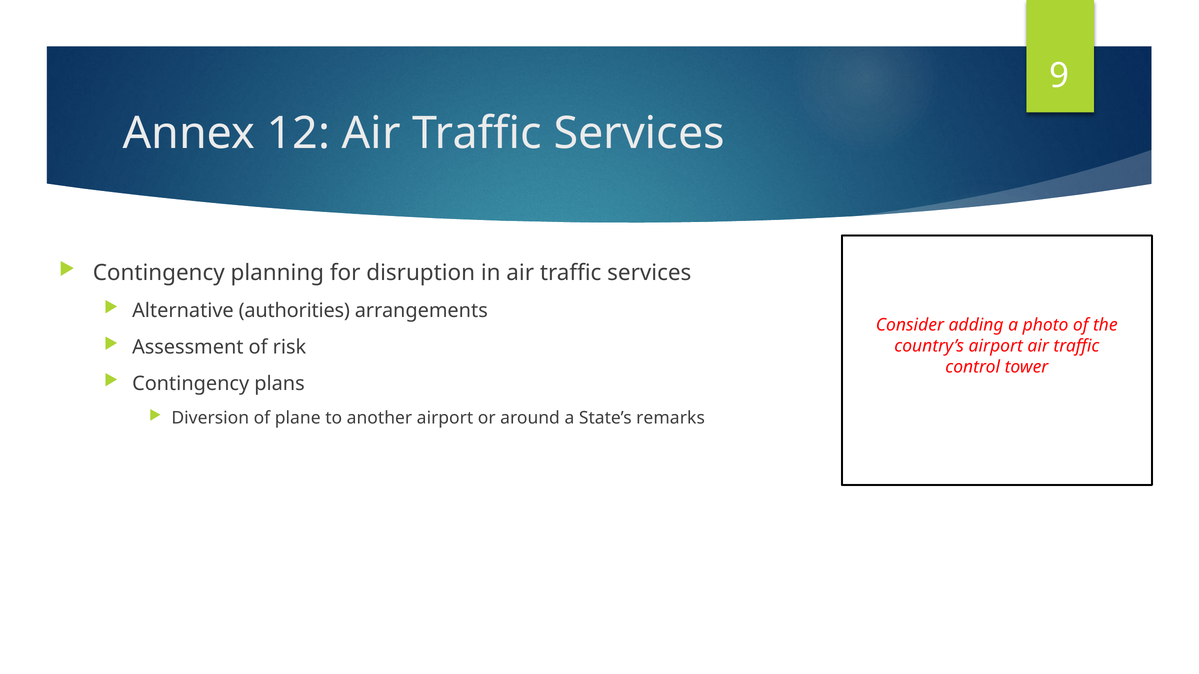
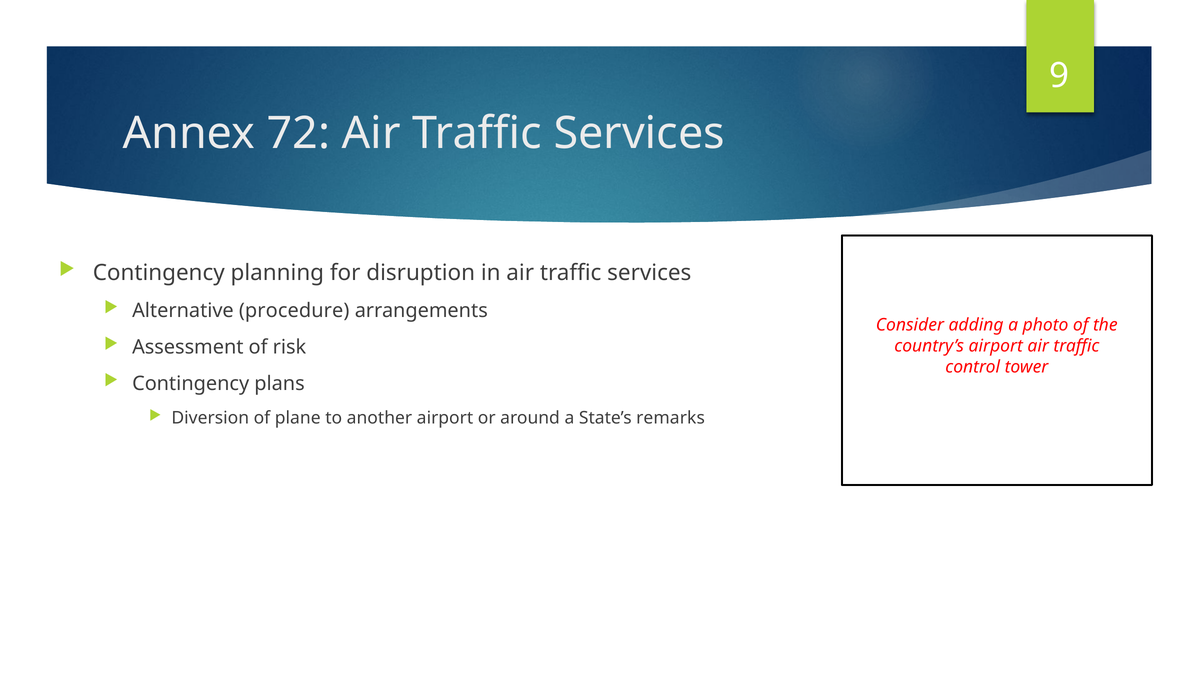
12: 12 -> 72 (298, 134)
authorities: authorities -> procedure (294, 311)
